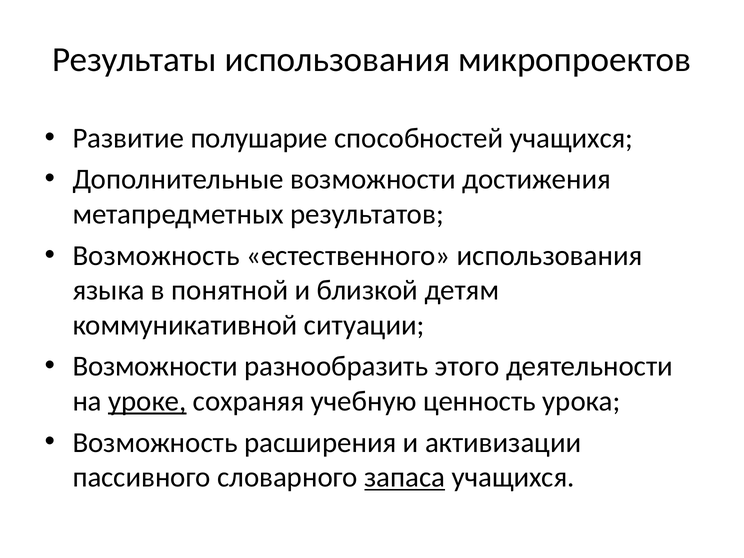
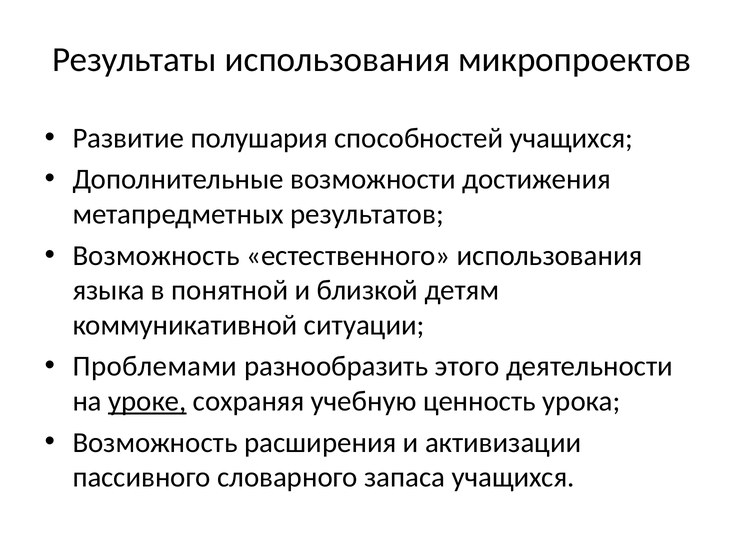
полушарие: полушарие -> полушария (259, 138)
Возможности: Возможности -> Проблемами (155, 366)
запаса underline: present -> none (405, 477)
